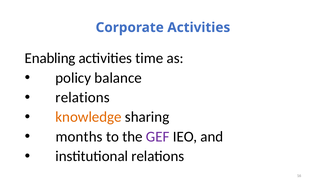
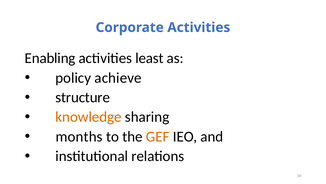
time: time -> least (149, 58)
balance: balance -> achieve (118, 78)
relations: relations -> structure (83, 97)
GEF colour: purple -> orange (158, 136)
